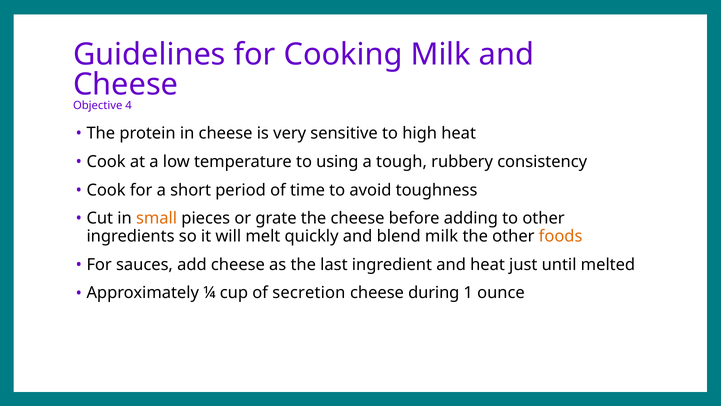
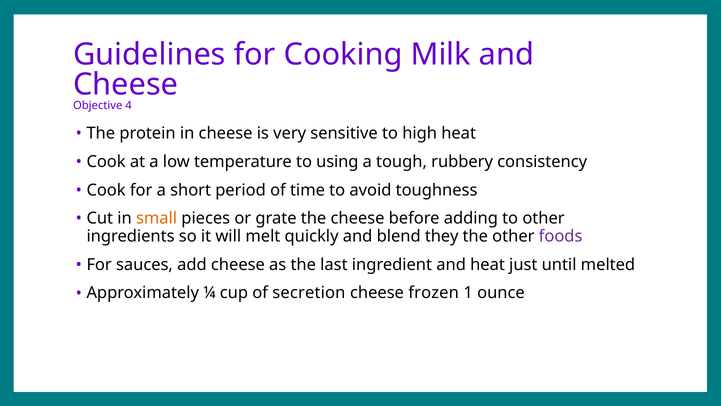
blend milk: milk -> they (442, 236)
foods colour: orange -> purple (561, 236)
during: during -> frozen (434, 293)
